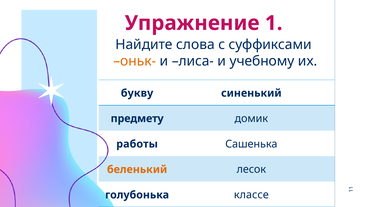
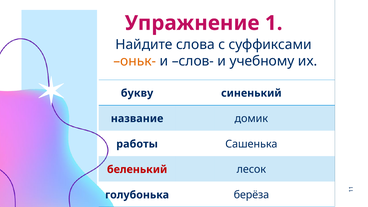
лиса-: лиса- -> слов- (193, 61)
предмету: предмету -> название (137, 119)
беленький colour: orange -> red (137, 169)
классе: классе -> берёза (251, 195)
